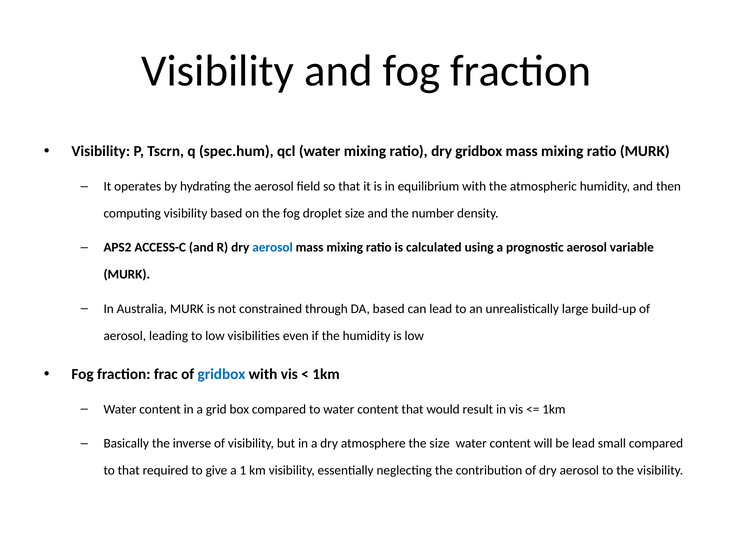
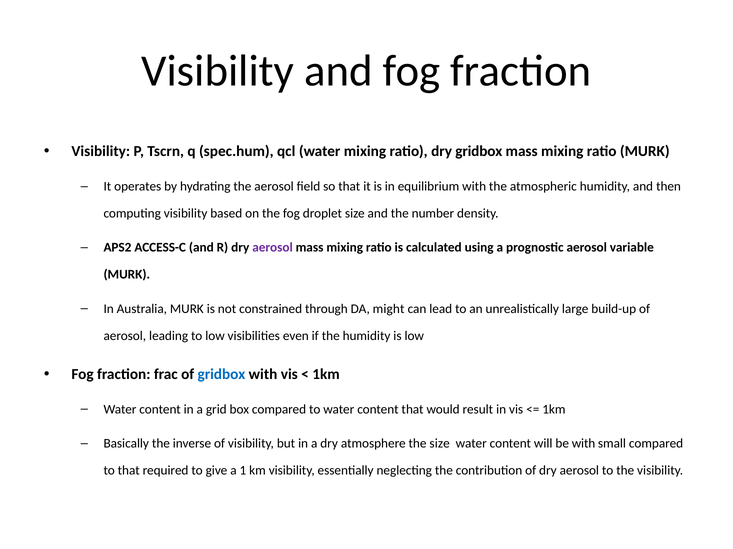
aerosol colour: blue -> purple (273, 248)
DA based: based -> might (389, 309)
be lead: lead -> with (584, 444)
